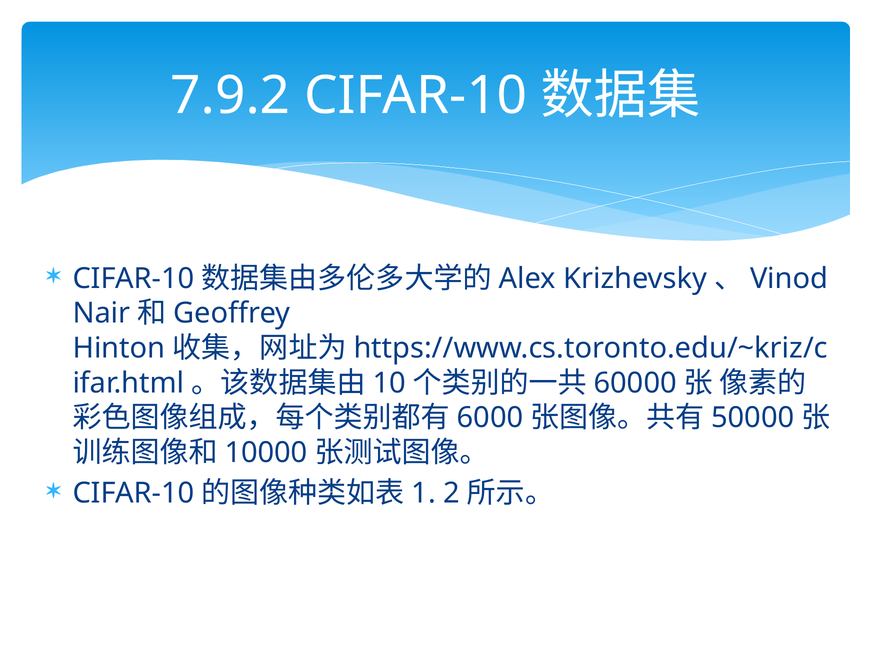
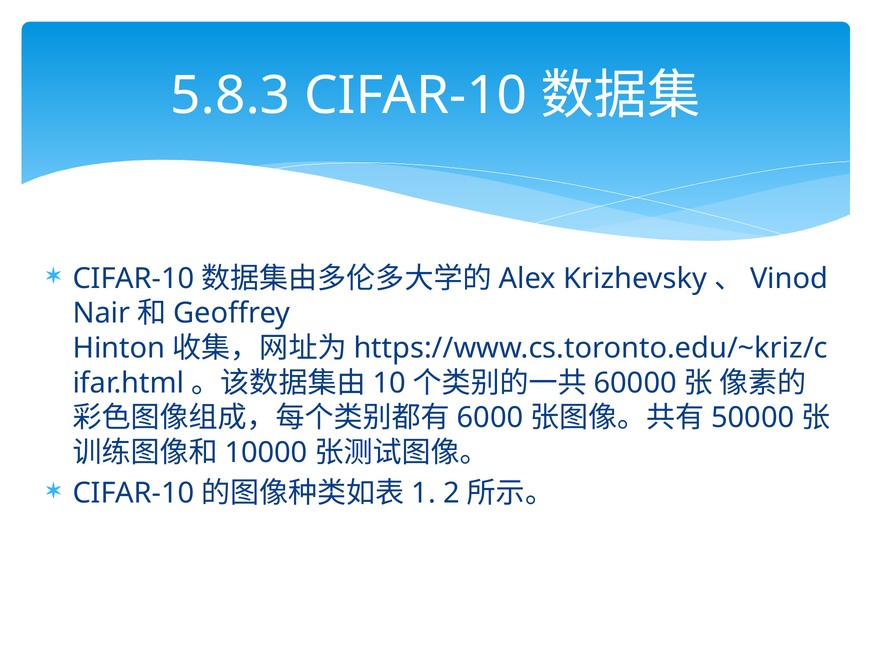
7.9.2: 7.9.2 -> 5.8.3 (230, 96)
